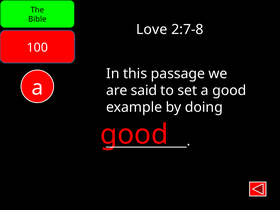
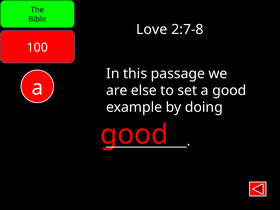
said: said -> else (144, 91)
